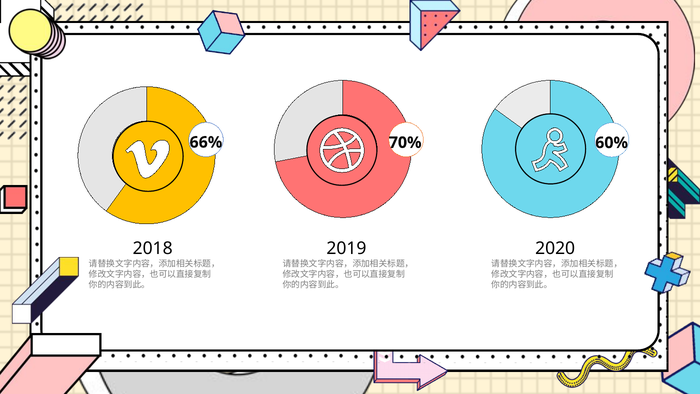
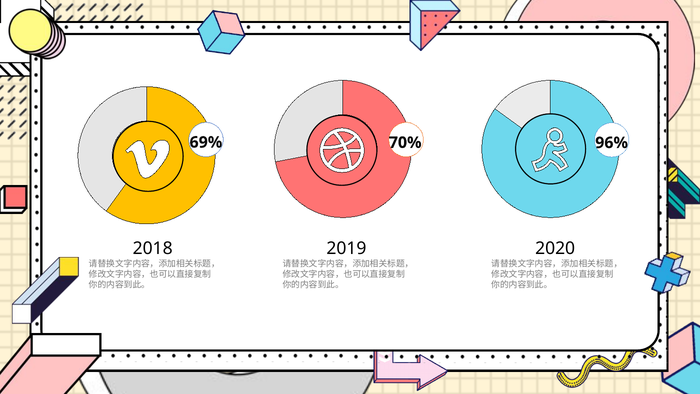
66%: 66% -> 69% (206, 142)
60%: 60% -> 96% (612, 143)
